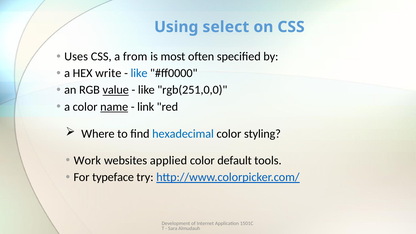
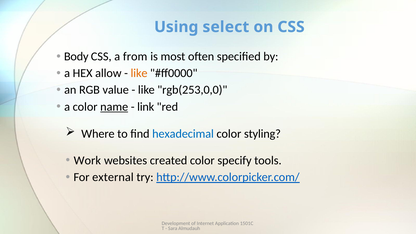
Uses: Uses -> Body (76, 57)
write: write -> allow (108, 73)
like colour: blue -> orange (139, 73)
value underline: present -> none (116, 90)
rgb(251,0,0: rgb(251,0,0 -> rgb(253,0,0 (192, 90)
applied: applied -> created (169, 160)
default: default -> specify (235, 160)
typeface: typeface -> external (113, 177)
